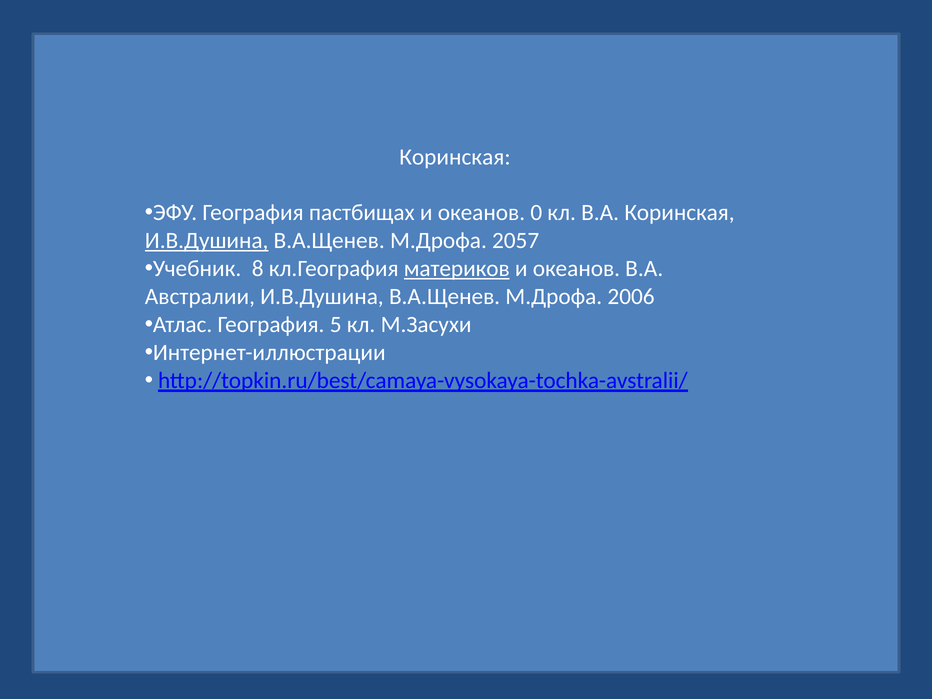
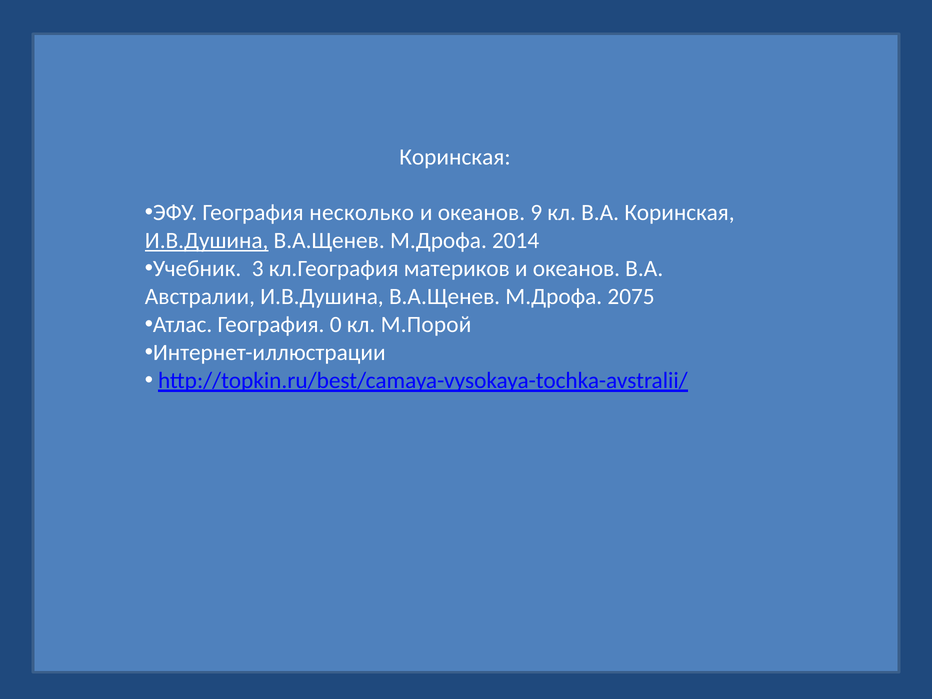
пастбищах: пастбищах -> несколько (362, 213)
0: 0 -> 9 (536, 213)
2057: 2057 -> 2014 (516, 241)
8: 8 -> 3 (258, 269)
материков underline: present -> none (457, 269)
2006: 2006 -> 2075 (631, 297)
5: 5 -> 0 (336, 325)
М.Засухи: М.Засухи -> М.Порой (426, 325)
